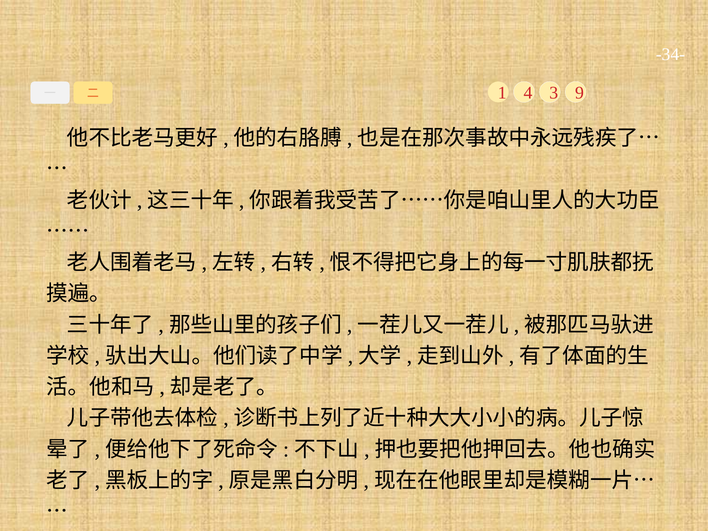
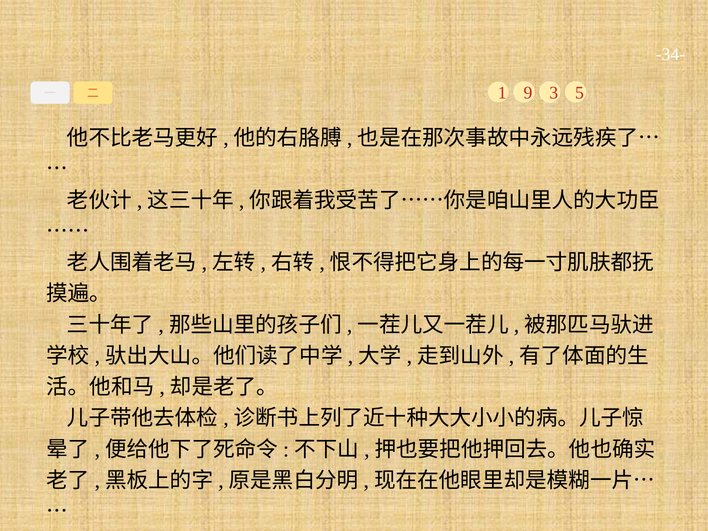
4: 4 -> 9 (528, 93)
9: 9 -> 5 (580, 93)
